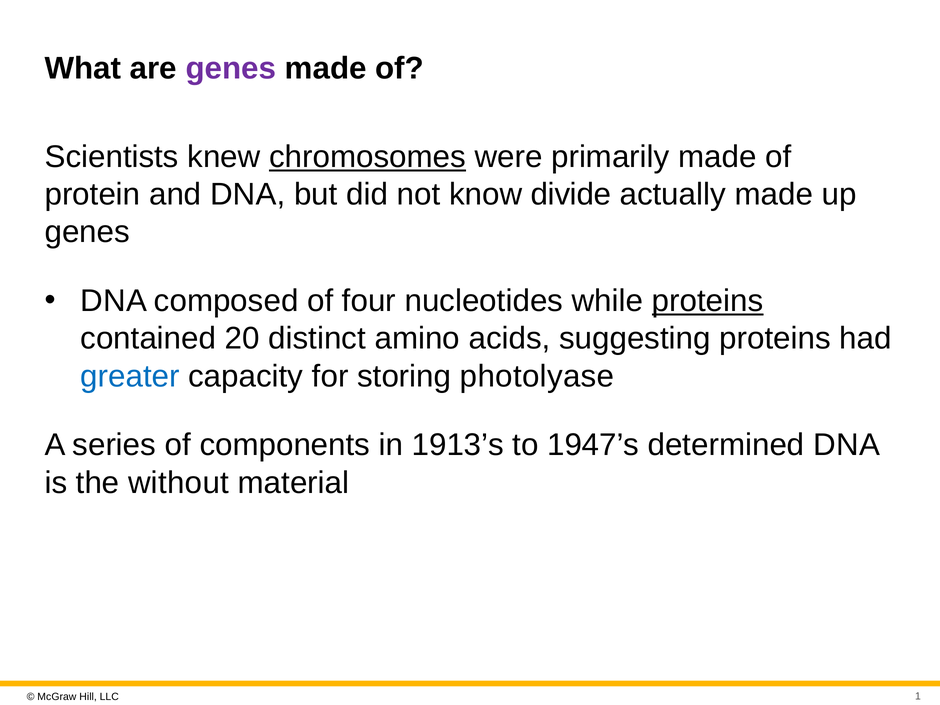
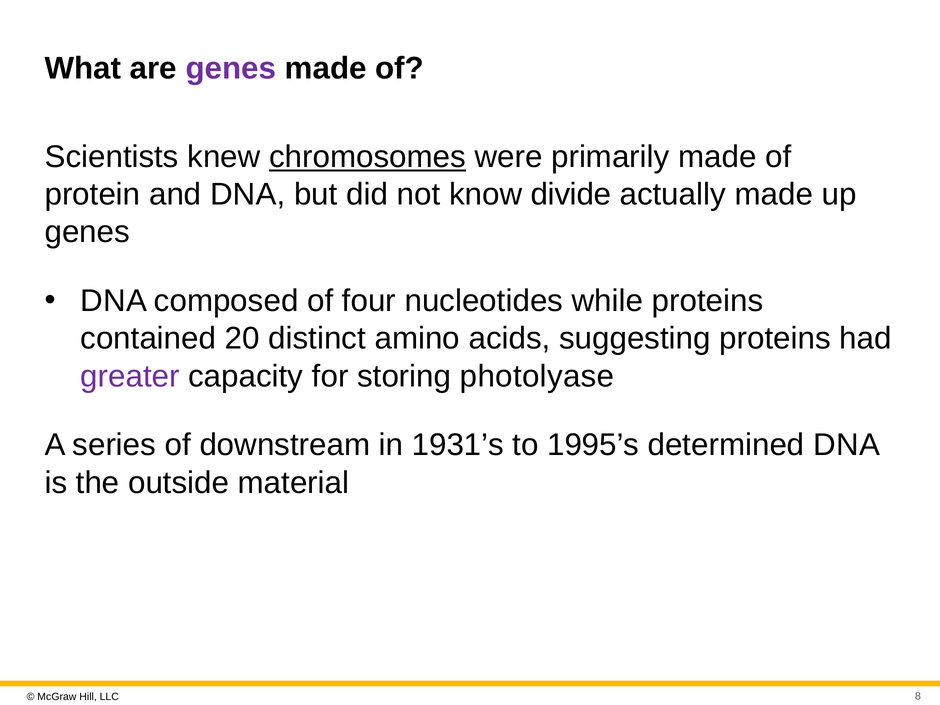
proteins underline: present -> none (708, 301)
greater colour: blue -> purple (130, 376)
components: components -> downstream (285, 445)
1913’s: 1913’s -> 1931’s (458, 445)
1947’s: 1947’s -> 1995’s (593, 445)
without: without -> outside (179, 483)
1: 1 -> 8 (918, 696)
